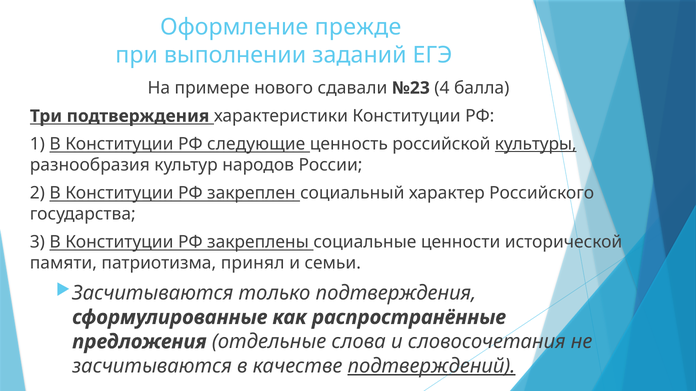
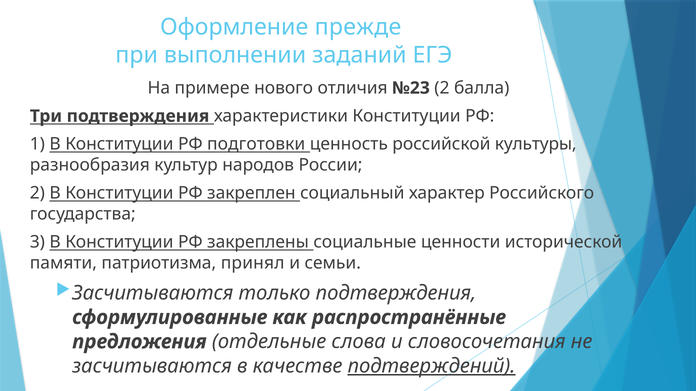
сдавали: сдавали -> отличия (353, 88)
№23 4: 4 -> 2 (442, 88)
следующие: следующие -> подготовки (256, 144)
культуры underline: present -> none (536, 144)
